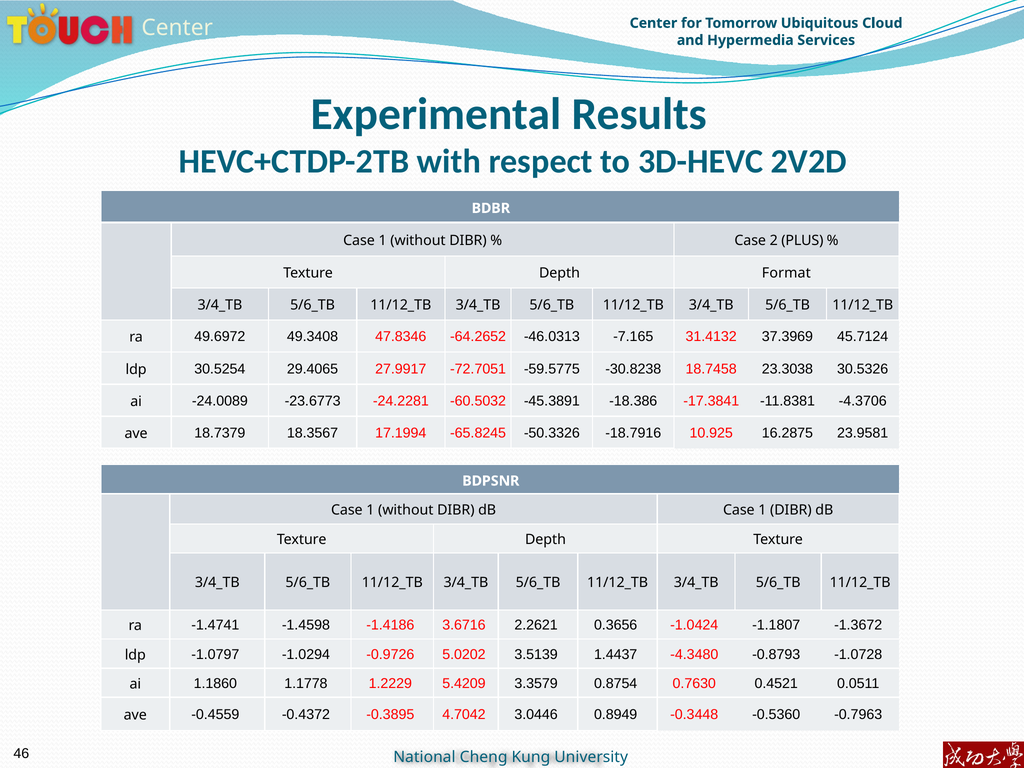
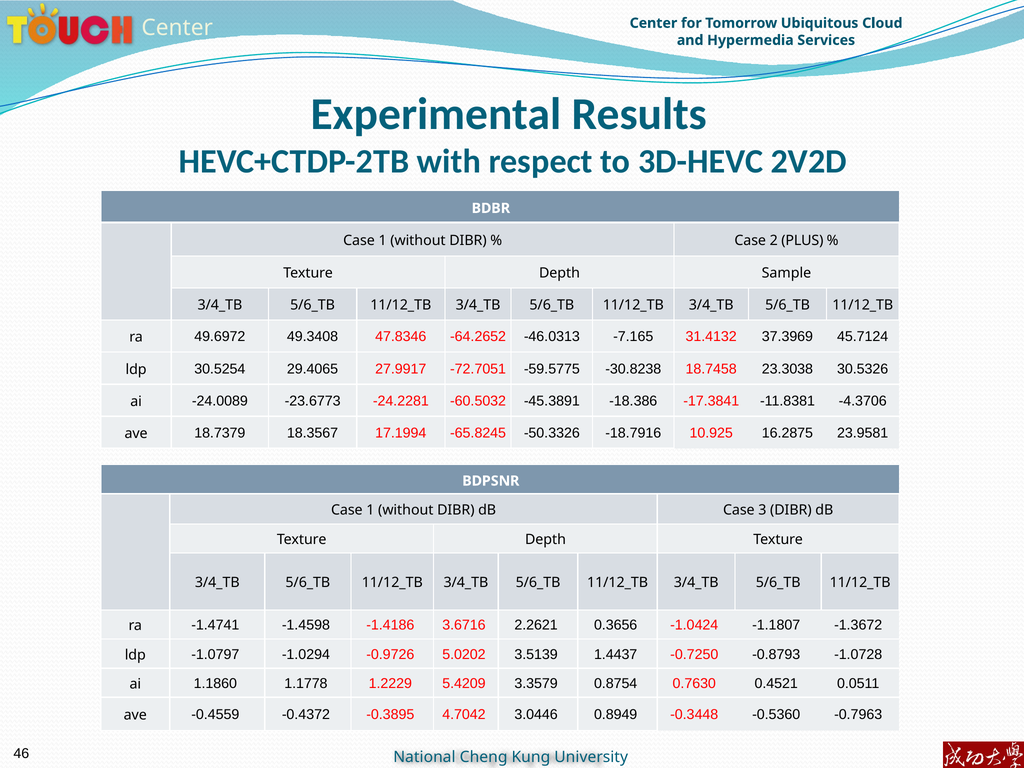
Format: Format -> Sample (786, 273)
dB Case 1: 1 -> 3 (762, 510)
-4.3480: -4.3480 -> -0.7250 (694, 654)
